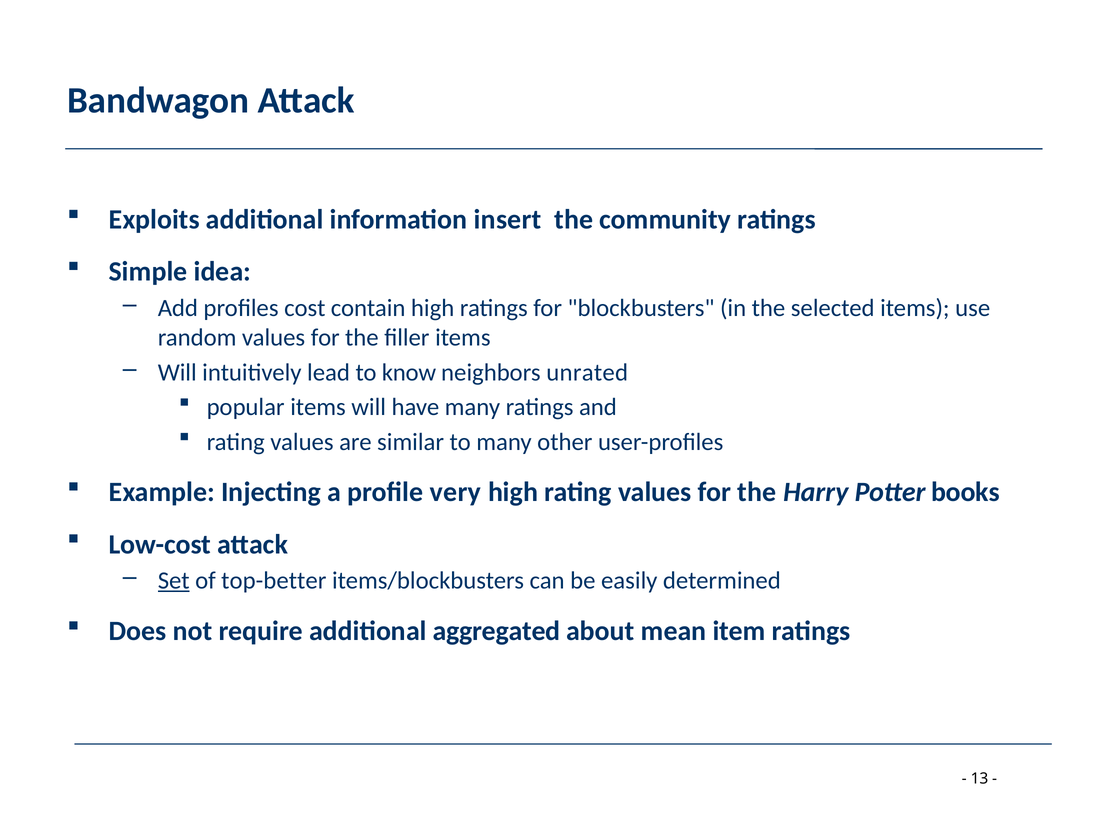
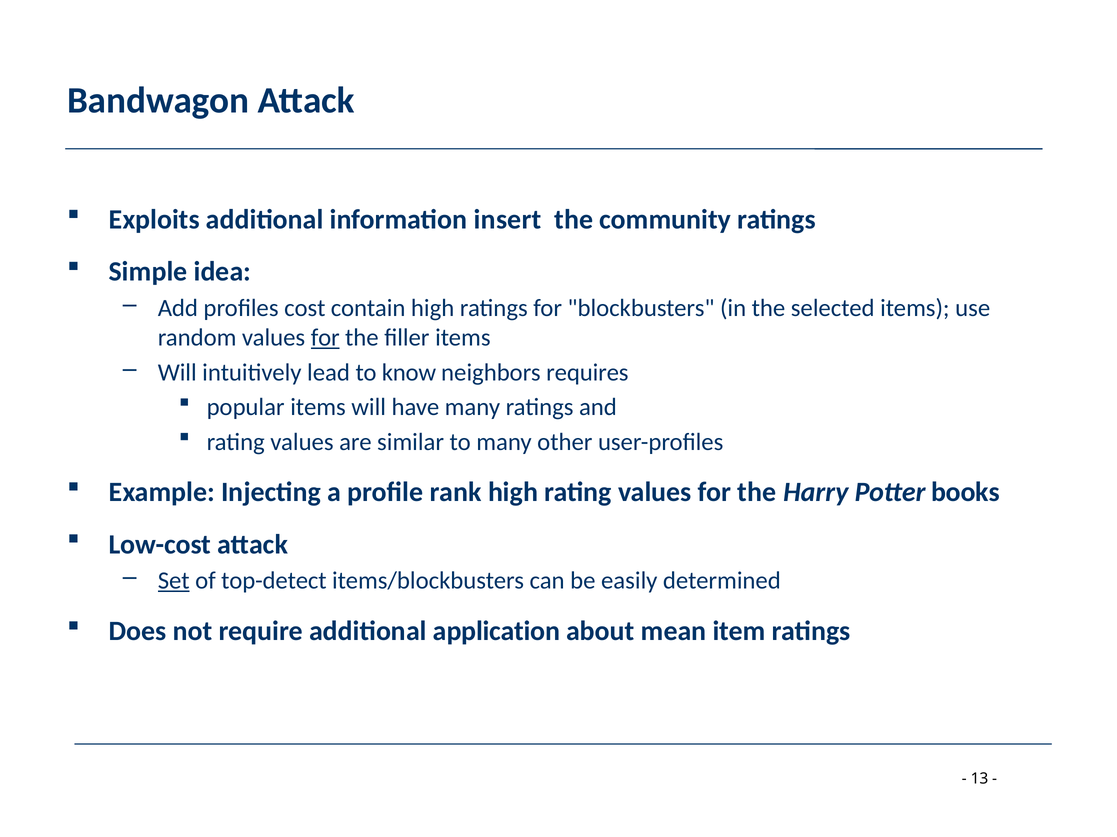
for underline: none -> present (325, 338)
unrated: unrated -> requires (587, 373)
very: very -> rank (456, 493)
top-better: top-better -> top-detect (274, 581)
aggregated: aggregated -> application (497, 632)
